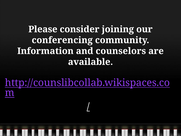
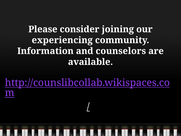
conferencing: conferencing -> experiencing (62, 40)
